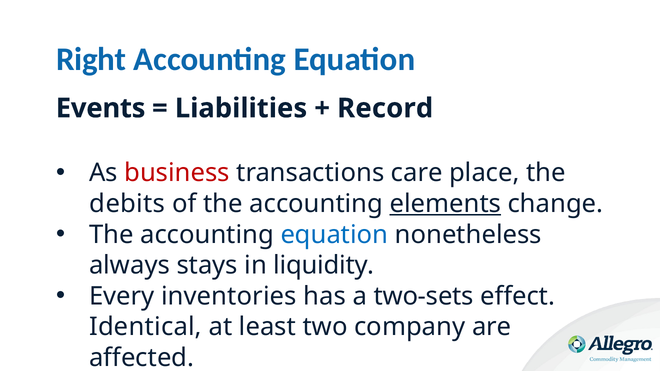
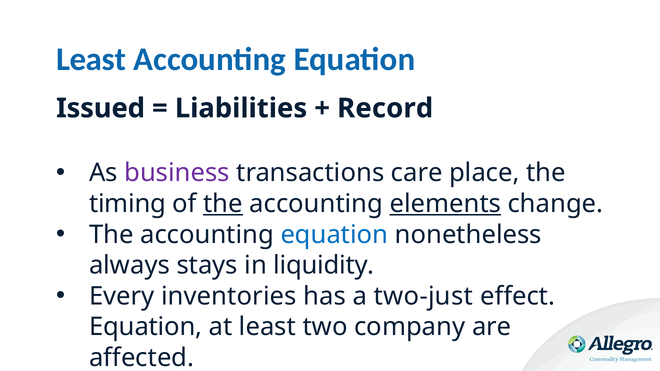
Right: Right -> Least (91, 59)
Events: Events -> Issued (101, 108)
business colour: red -> purple (177, 173)
debits: debits -> timing (128, 204)
the underline: none -> present (223, 204)
two-sets: two-sets -> two-just (423, 296)
Identical: Identical -> Equation (146, 327)
